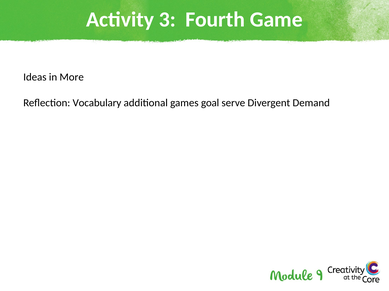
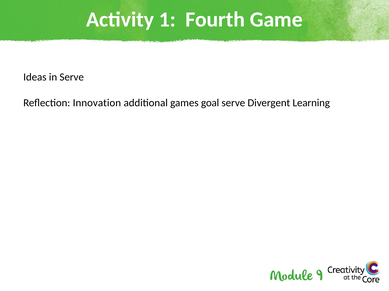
3: 3 -> 1 (167, 20)
in More: More -> Serve (72, 77)
Vocabulary: Vocabulary -> Innovation (97, 103)
Demand: Demand -> Learning (311, 103)
